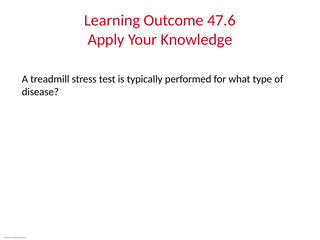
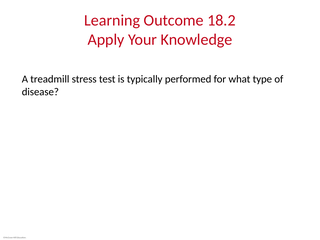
47.6: 47.6 -> 18.2 (221, 20)
